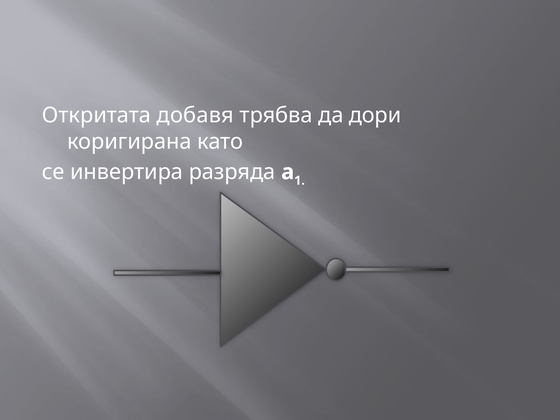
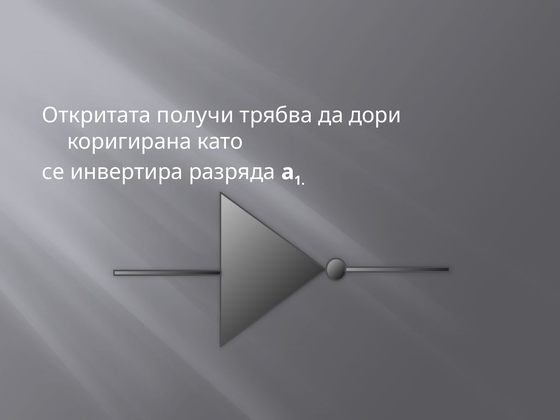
добавя: добавя -> получи (195, 115)
